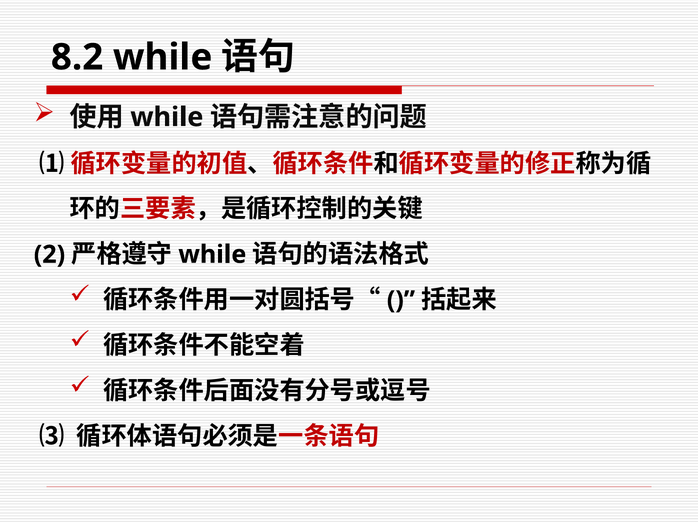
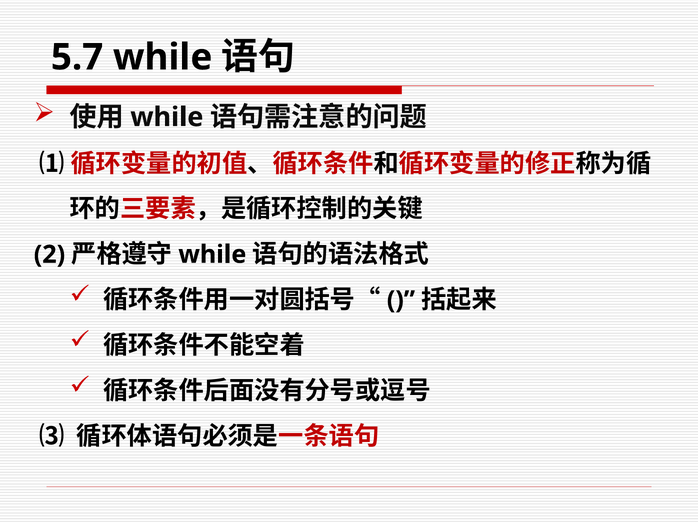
8.2: 8.2 -> 5.7 (77, 57)
